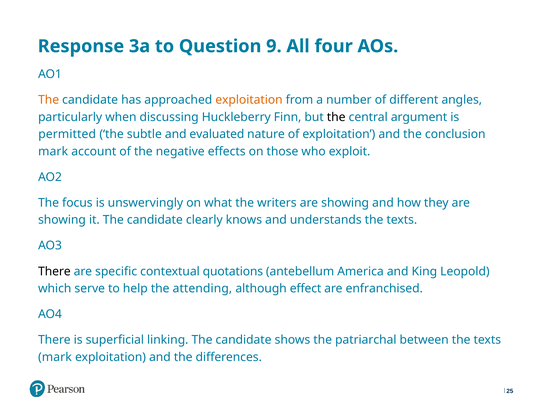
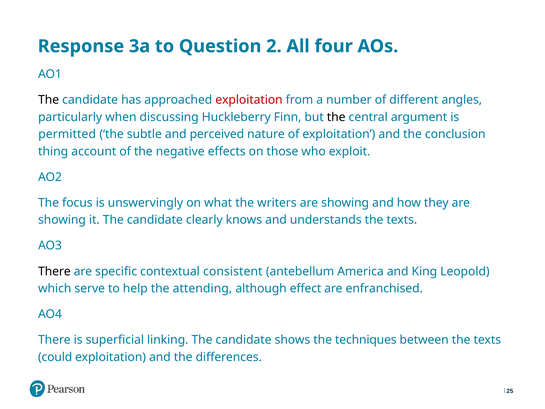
9: 9 -> 2 (274, 46)
The colour: orange -> black (49, 100)
exploitation colour: orange -> red (249, 100)
evaluated: evaluated -> perceived (217, 134)
mark: mark -> thing (53, 151)
quotations: quotations -> consistent (233, 271)
patriarchal: patriarchal -> techniques (366, 340)
mark: mark -> could (55, 357)
